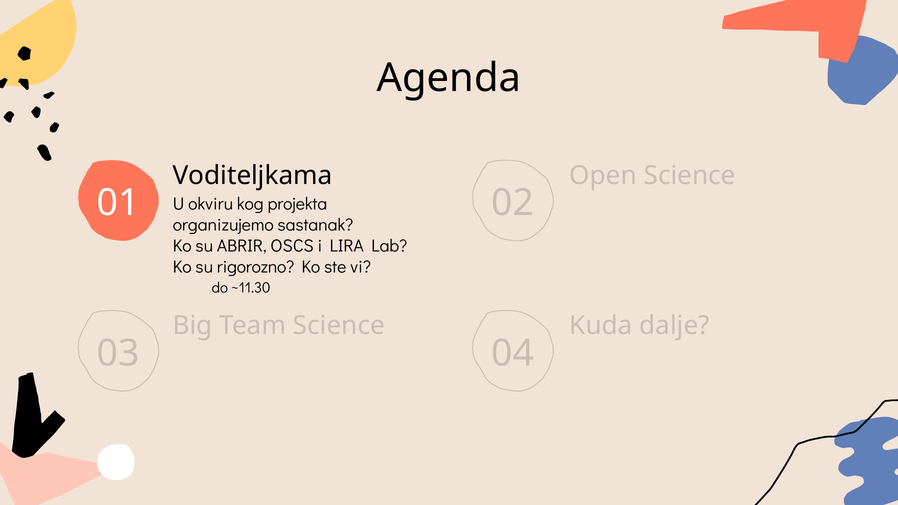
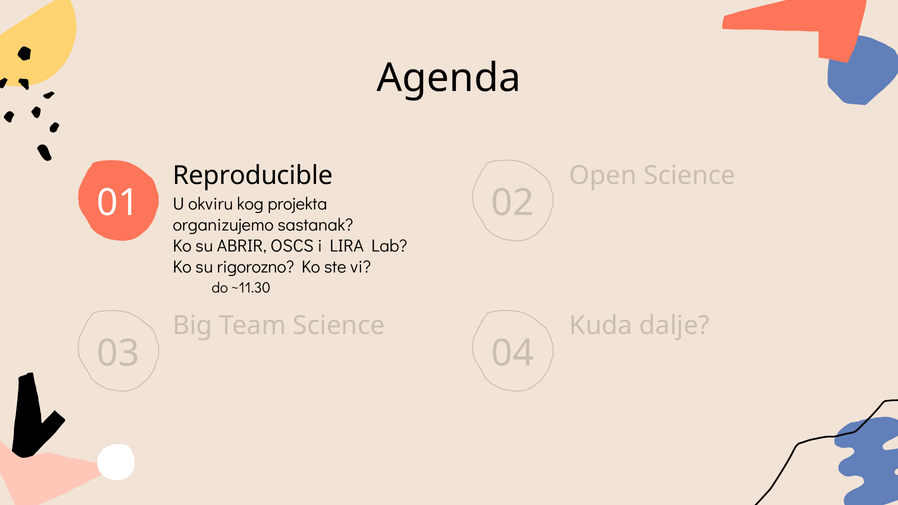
Voditeljkama: Voditeljkama -> Reproducible (253, 175)
